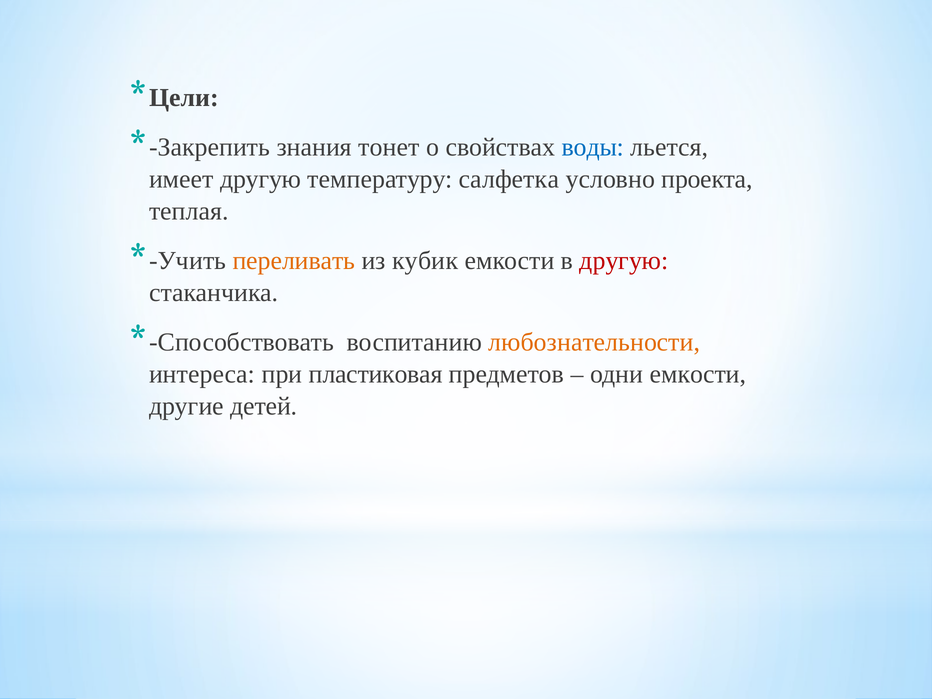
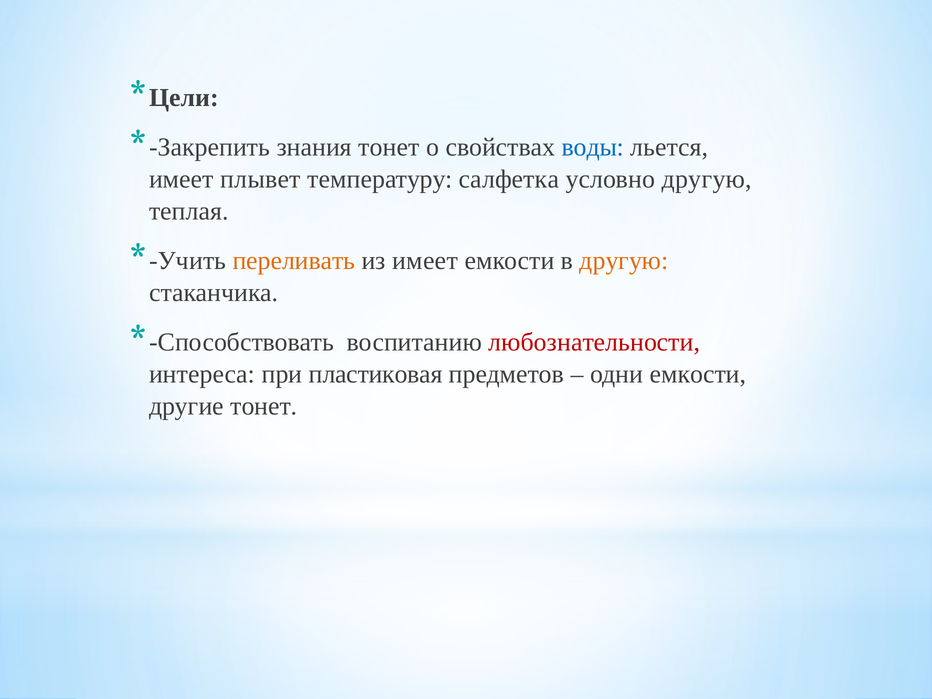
имеет другую: другую -> плывет (260, 179)
условно проекта: проекта -> другую (707, 179)
из кубик: кубик -> имеет (425, 261)
другую colour: red -> orange (624, 261)
любознательности colour: orange -> red (594, 342)
другие детей: детей -> тонет (264, 406)
